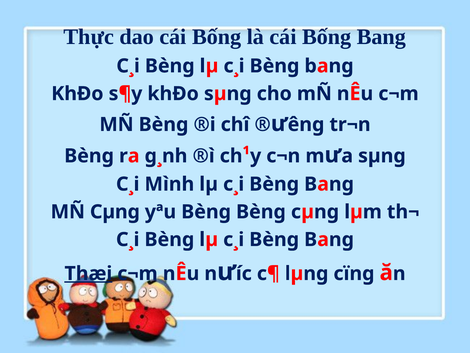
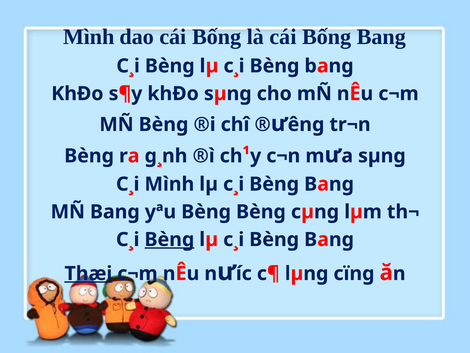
Thực: Thực -> Mình (89, 37)
MÑ Cµng: Cµng -> Bang (115, 212)
Bèng underline: none -> present (169, 239)
